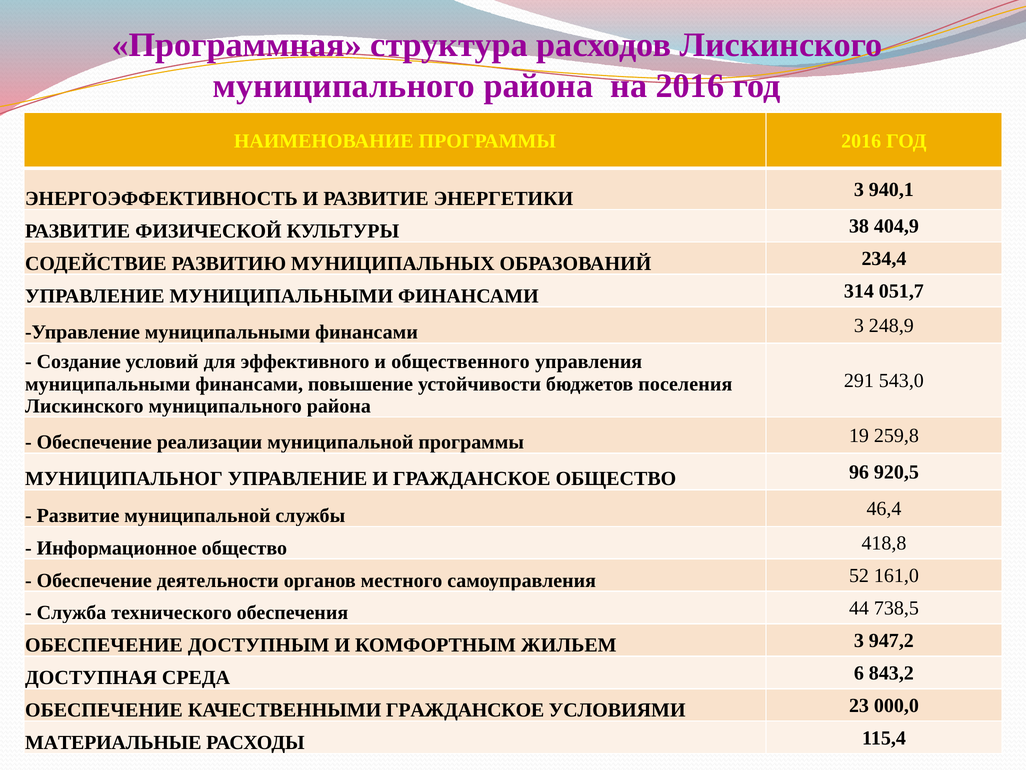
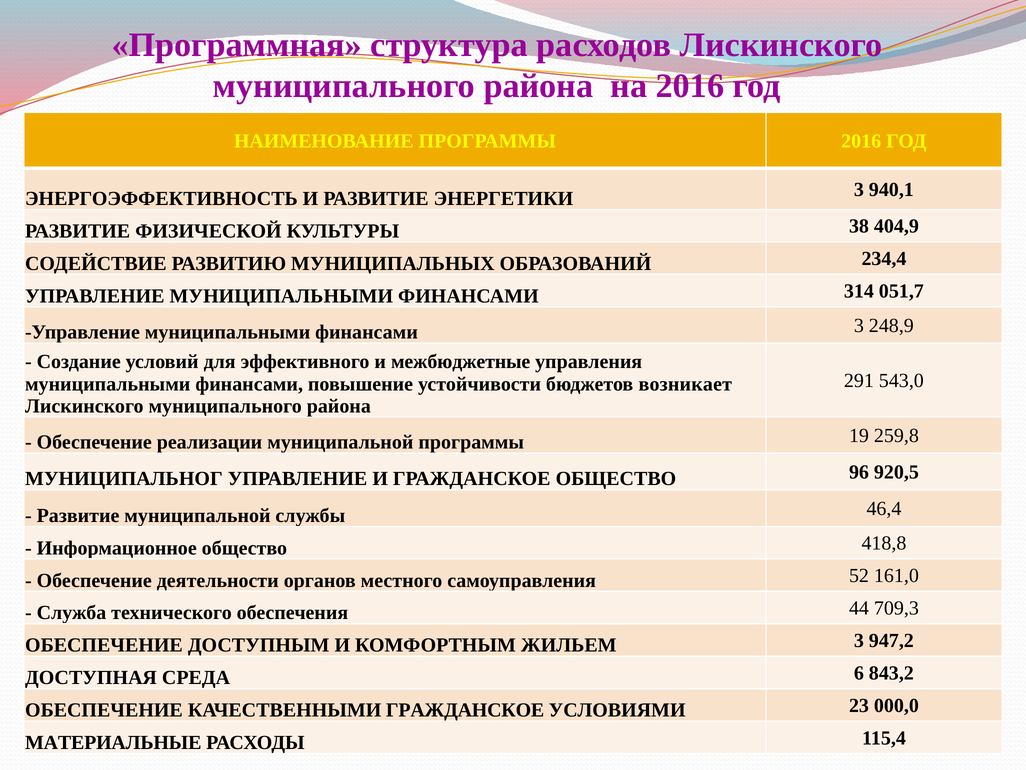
общественного: общественного -> межбюджетные (461, 362)
поселения: поселения -> возникает (685, 384)
738,5: 738,5 -> 709,3 (896, 608)
